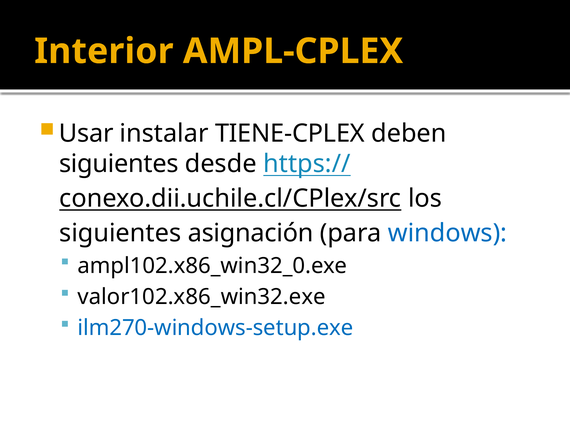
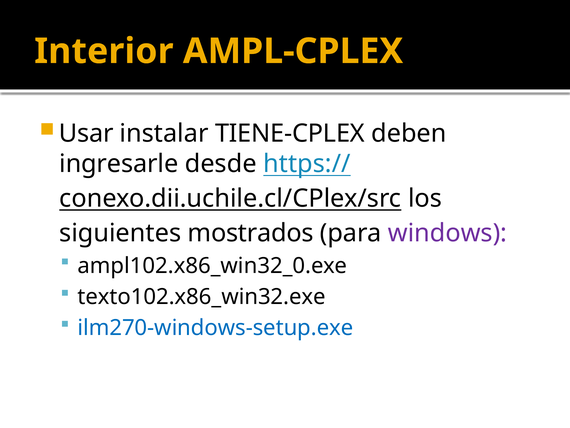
siguientes: siguientes -> ingresarle (119, 164)
asignación: asignación -> mostrados (251, 233)
windows colour: blue -> purple (447, 233)
valor102.x86_win32.exe: valor102.x86_win32.exe -> texto102.x86_win32.exe (202, 297)
